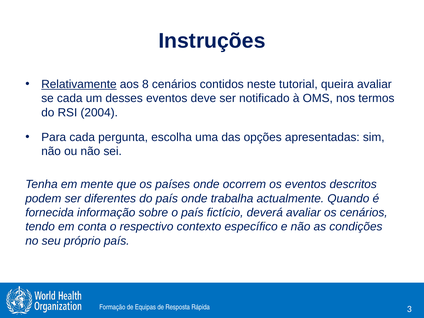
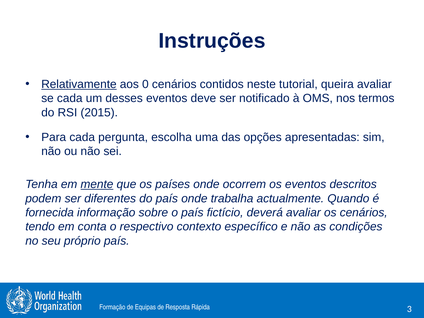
8: 8 -> 0 (145, 84)
2004: 2004 -> 2015 (99, 112)
mente underline: none -> present (97, 184)
